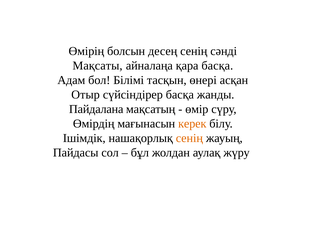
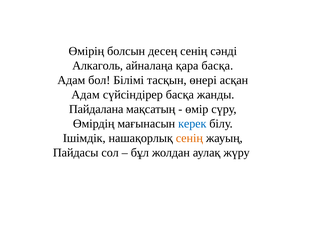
Мақсаты: Мақсаты -> Алкаголь (98, 66)
Отыр: Отыр -> Адам (86, 95)
керек colour: orange -> blue (192, 124)
